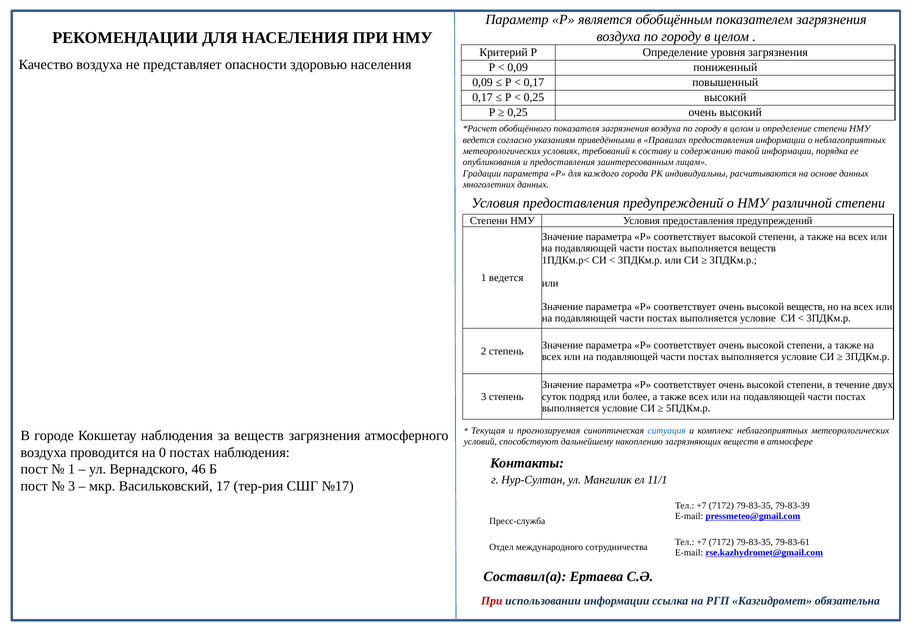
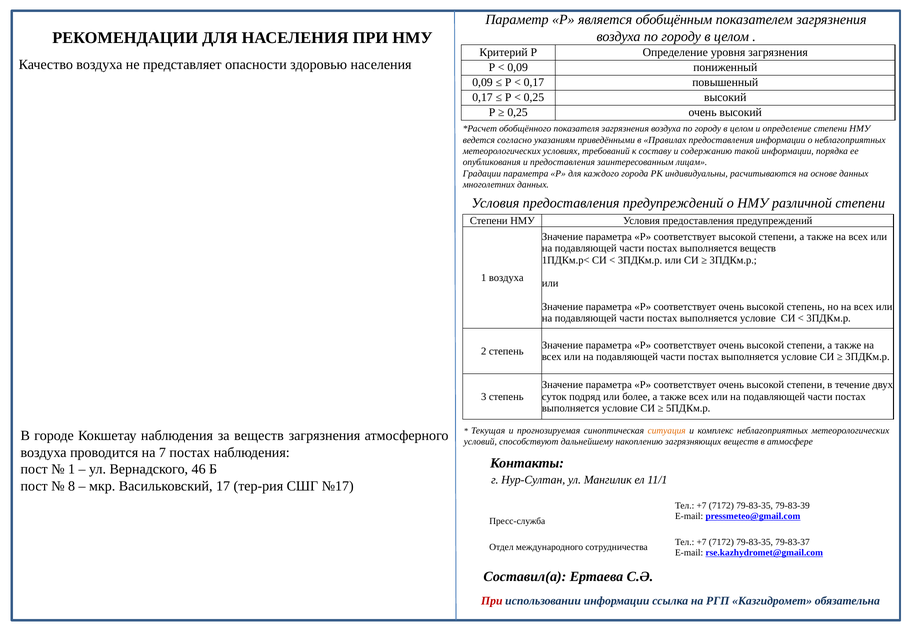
1 ведется: ведется -> воздуха (506, 278)
высокой веществ: веществ -> степень (806, 307)
ситуация colour: blue -> orange (667, 431)
0: 0 -> 7 (162, 453)
3: 3 -> 8 (72, 486)
79-83-61: 79-83-61 -> 79-83-37 (793, 542)
